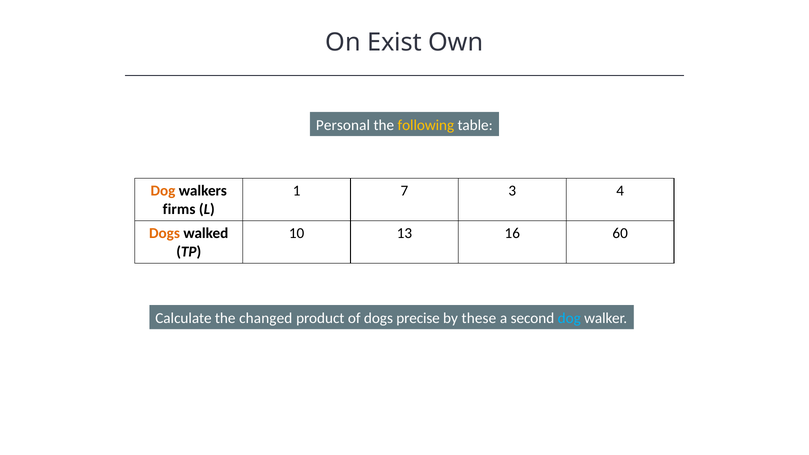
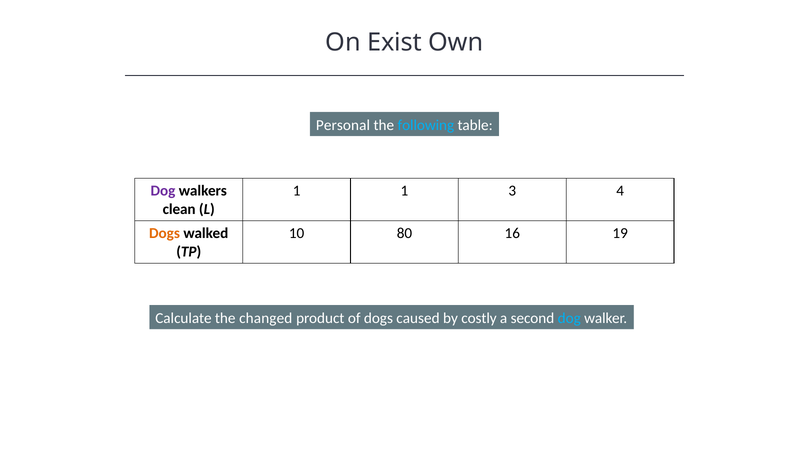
following colour: yellow -> light blue (426, 125)
Dog colour: orange -> purple (163, 191)
1 7: 7 -> 1 (404, 191)
firms: firms -> clean (179, 209)
13: 13 -> 80 (404, 233)
60: 60 -> 19 (620, 233)
precise: precise -> caused (418, 318)
these: these -> costly (479, 318)
